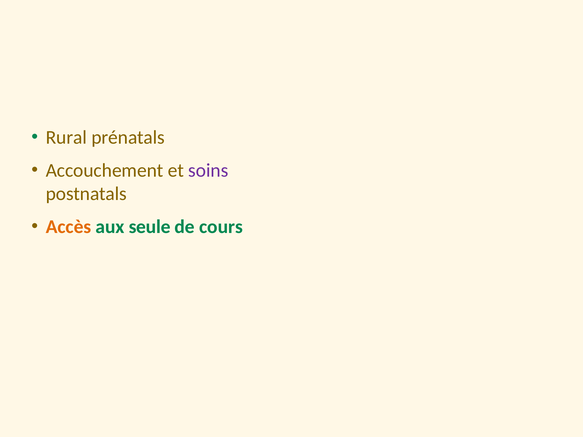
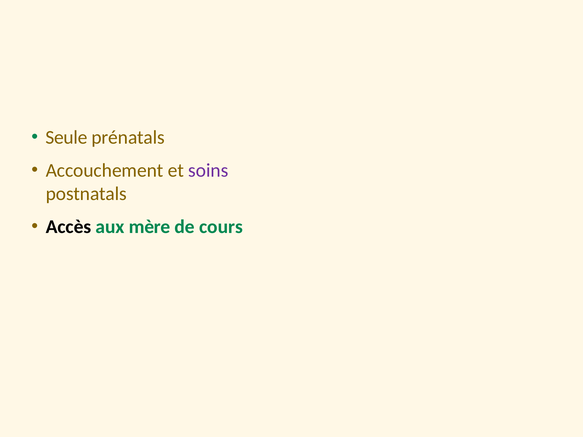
Rural: Rural -> Seule (66, 138)
Accès colour: orange -> black (68, 227)
seule: seule -> mère (150, 227)
